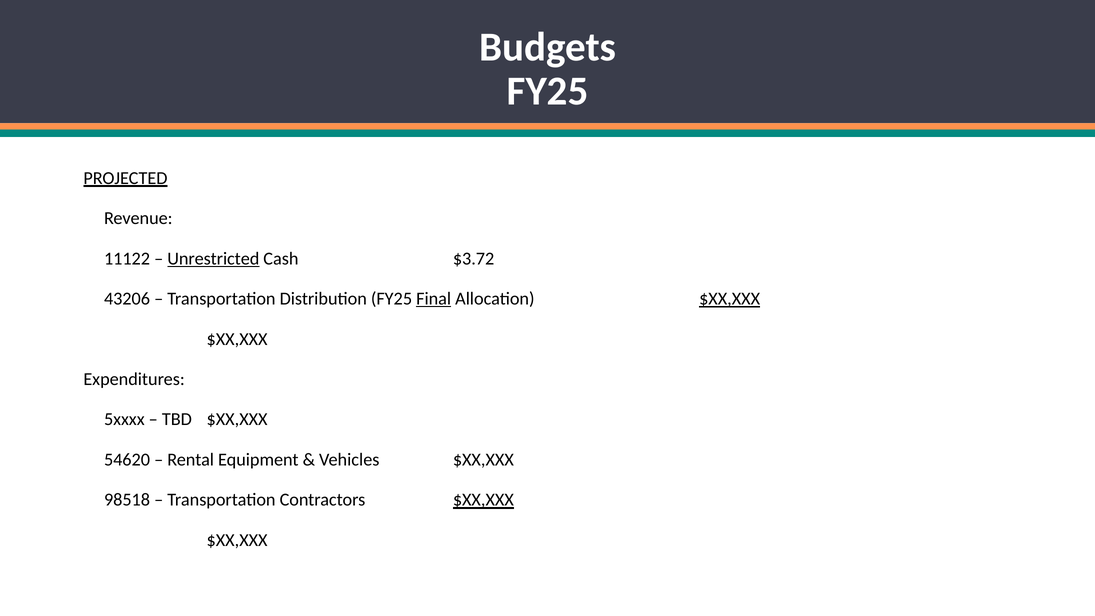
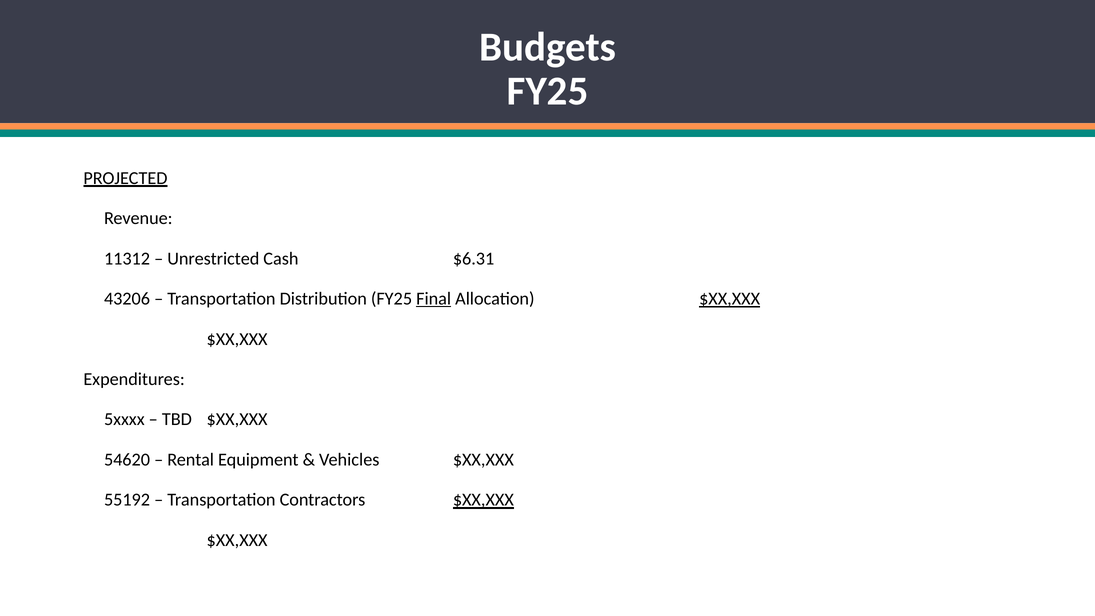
11122: 11122 -> 11312 (127, 259)
Unrestricted underline: present -> none (213, 259)
$3.72: $3.72 -> $6.31 (474, 259)
98518: 98518 -> 55192 (127, 500)
